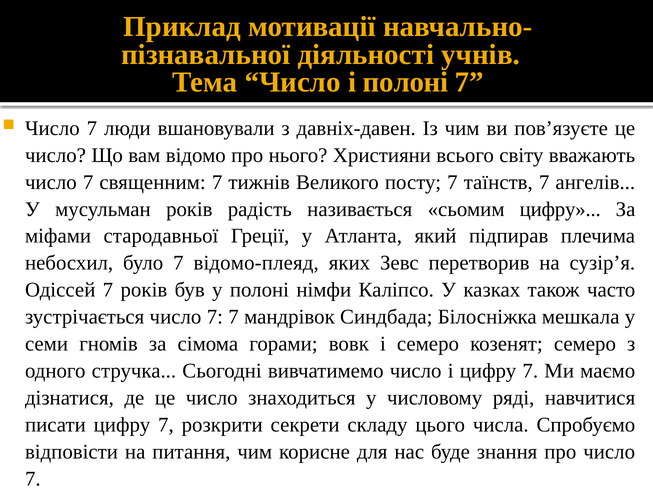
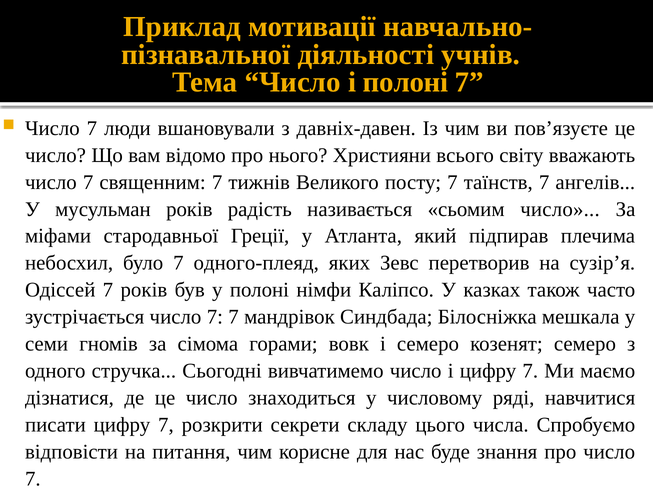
сьомим цифру: цифру -> число (560, 209)
відомо-плеяд: відомо-плеяд -> одного-плеяд (256, 263)
